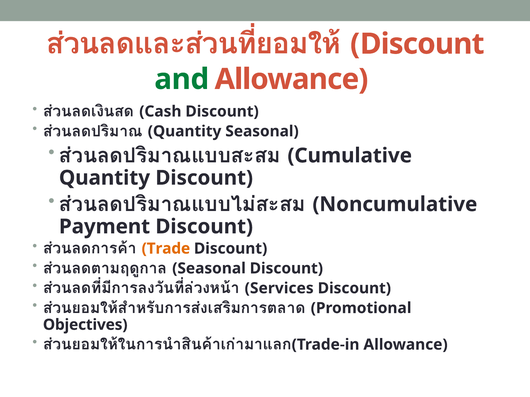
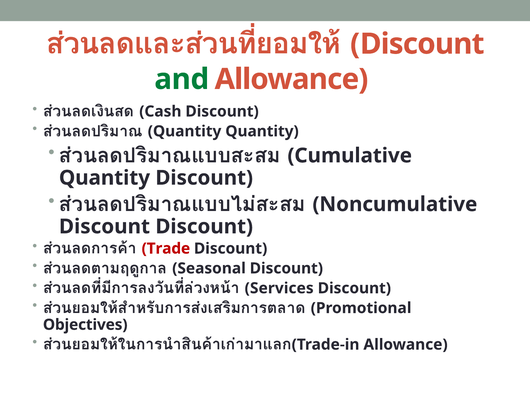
Quantity Seasonal: Seasonal -> Quantity (262, 131)
Payment: Payment -> Discount (104, 227)
Trade colour: orange -> red (166, 249)
